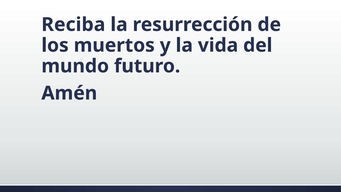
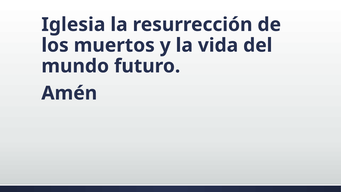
Reciba: Reciba -> Iglesia (73, 25)
